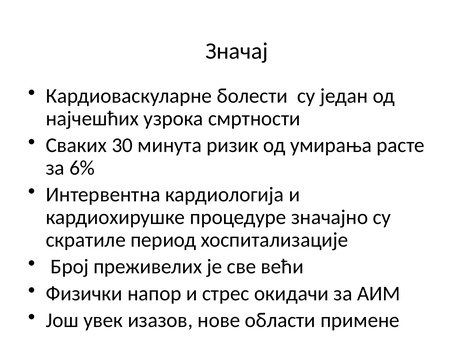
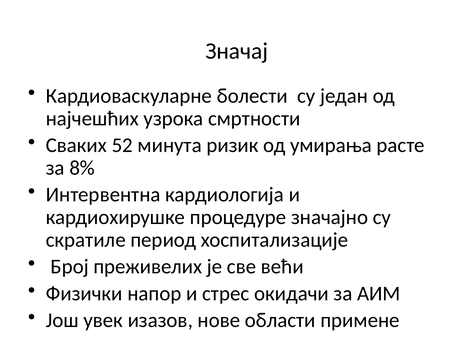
30: 30 -> 52 (122, 145)
6%: 6% -> 8% (82, 168)
